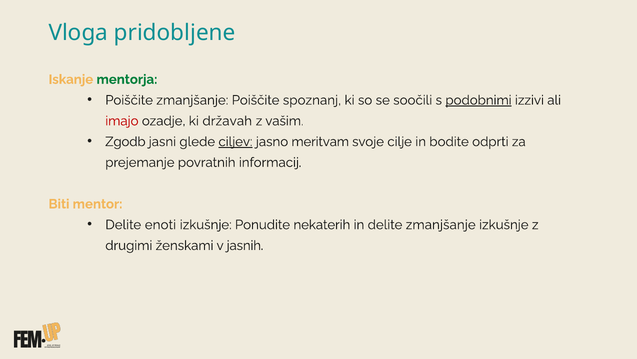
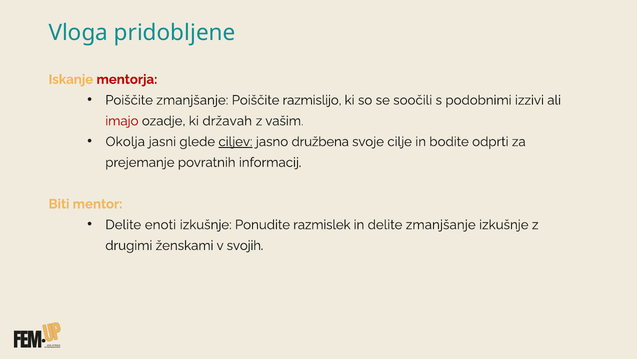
mentorja colour: green -> red (127, 79)
spoznanj: spoznanj -> razmislijo (312, 100)
podobnimi underline: present -> none (479, 100)
Zgodb: Zgodb -> Okolja (125, 141)
meritvam: meritvam -> družbena (320, 141)
nekaterih: nekaterih -> razmislek (322, 224)
jasnih: jasnih -> svojih (245, 245)
